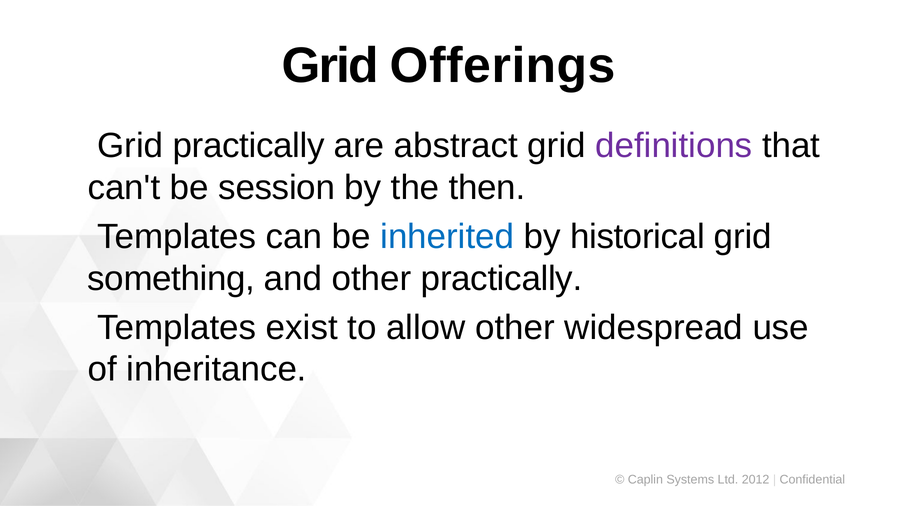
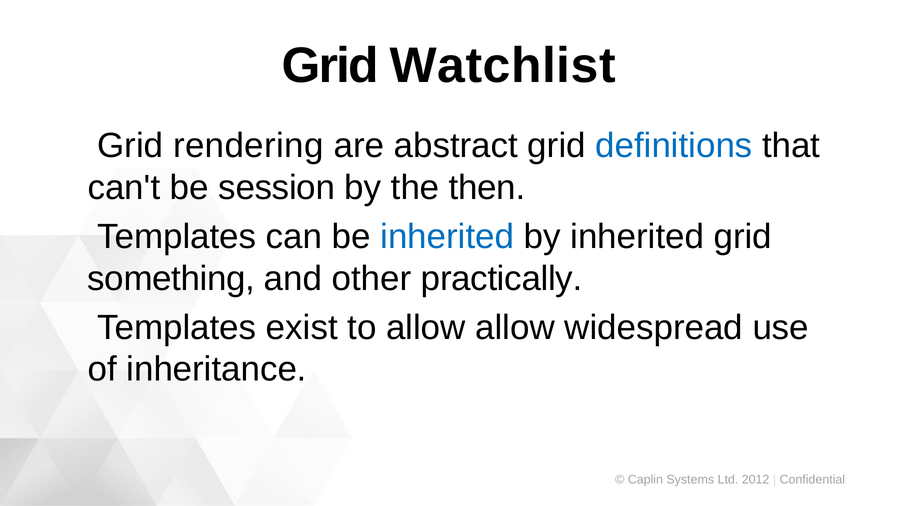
Offerings: Offerings -> Watchlist (503, 66)
practically: practically -> rendering (248, 146)
definitions colour: purple -> blue (674, 146)
by historical: historical -> inherited (637, 237)
allow other: other -> allow (515, 327)
